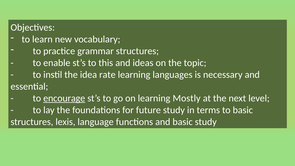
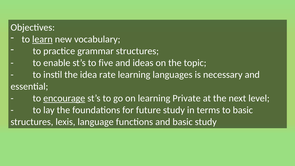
learn underline: none -> present (42, 39)
this: this -> five (106, 63)
Mostly: Mostly -> Private (187, 98)
